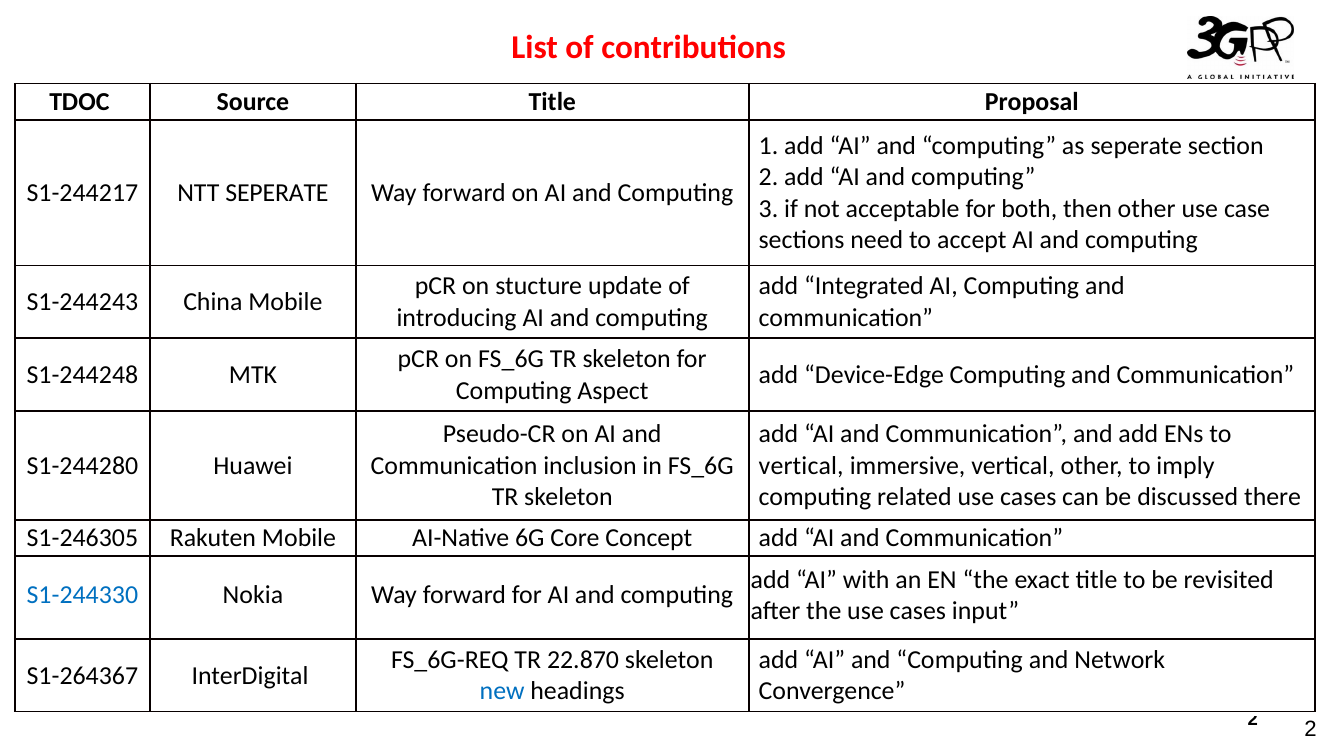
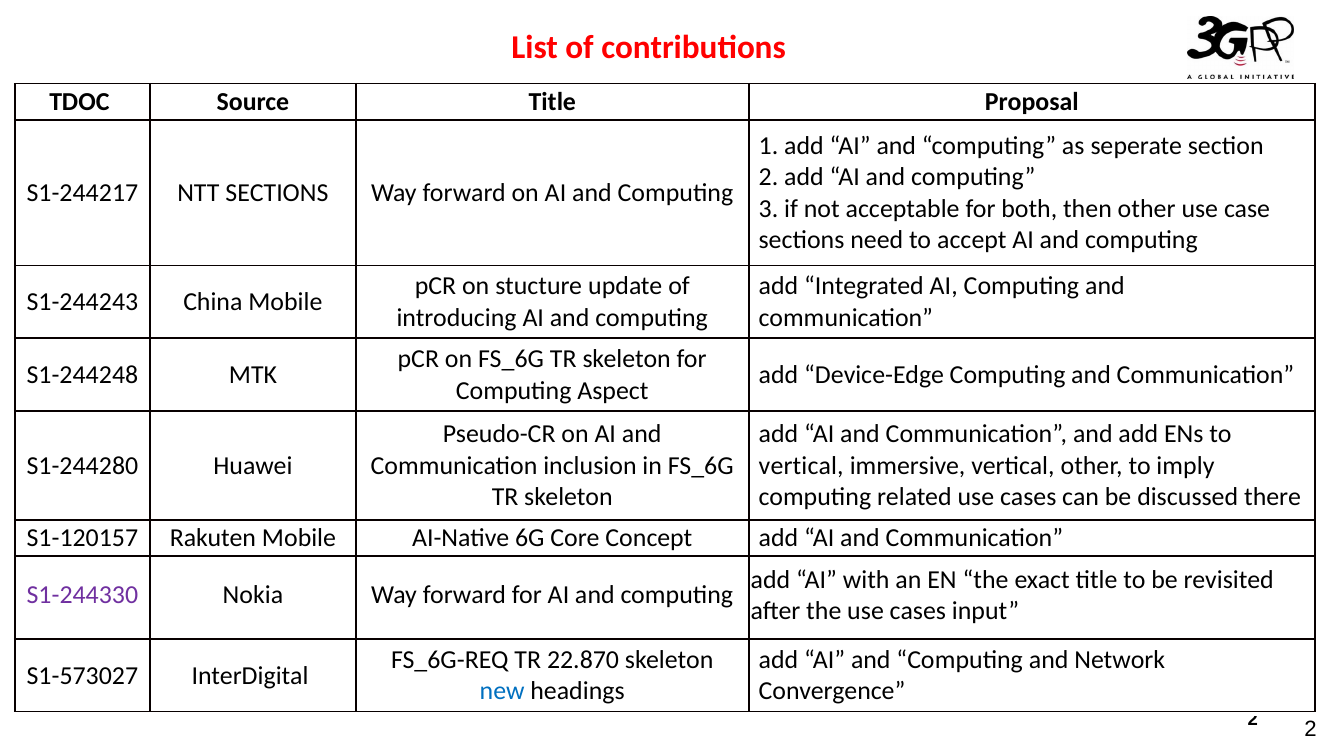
NTT SEPERATE: SEPERATE -> SECTIONS (277, 193)
S1-246305: S1-246305 -> S1-120157 (82, 538)
S1-244330 colour: blue -> purple (82, 596)
S1-264367: S1-264367 -> S1-573027 (82, 676)
